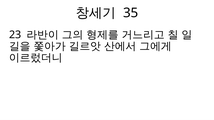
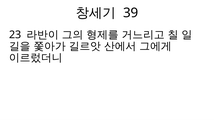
35: 35 -> 39 (131, 13)
